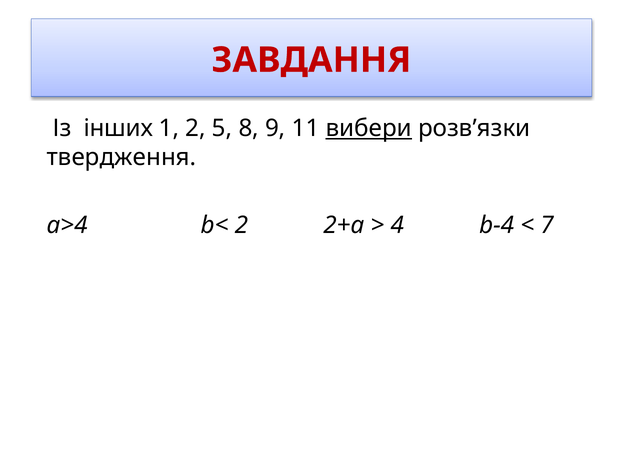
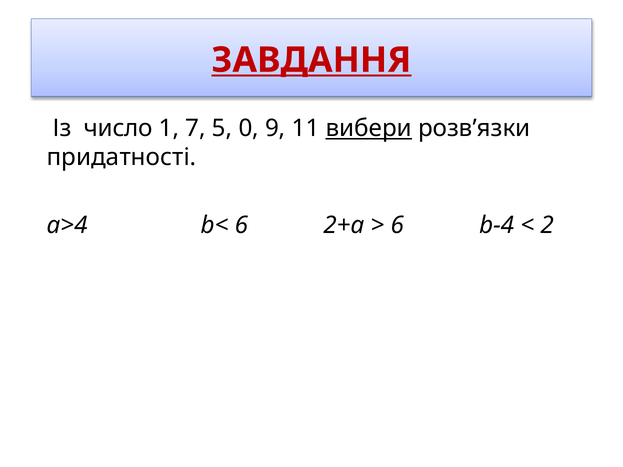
ЗАВДАННЯ underline: none -> present (311, 60)
інших: інших -> число (118, 128)
1 2: 2 -> 7 (196, 128)
8: 8 -> 0 (249, 128)
твердження: твердження -> придатності (121, 157)
b< 2: 2 -> 6 (241, 225)
4: 4 -> 6 (397, 225)
7: 7 -> 2 (547, 225)
